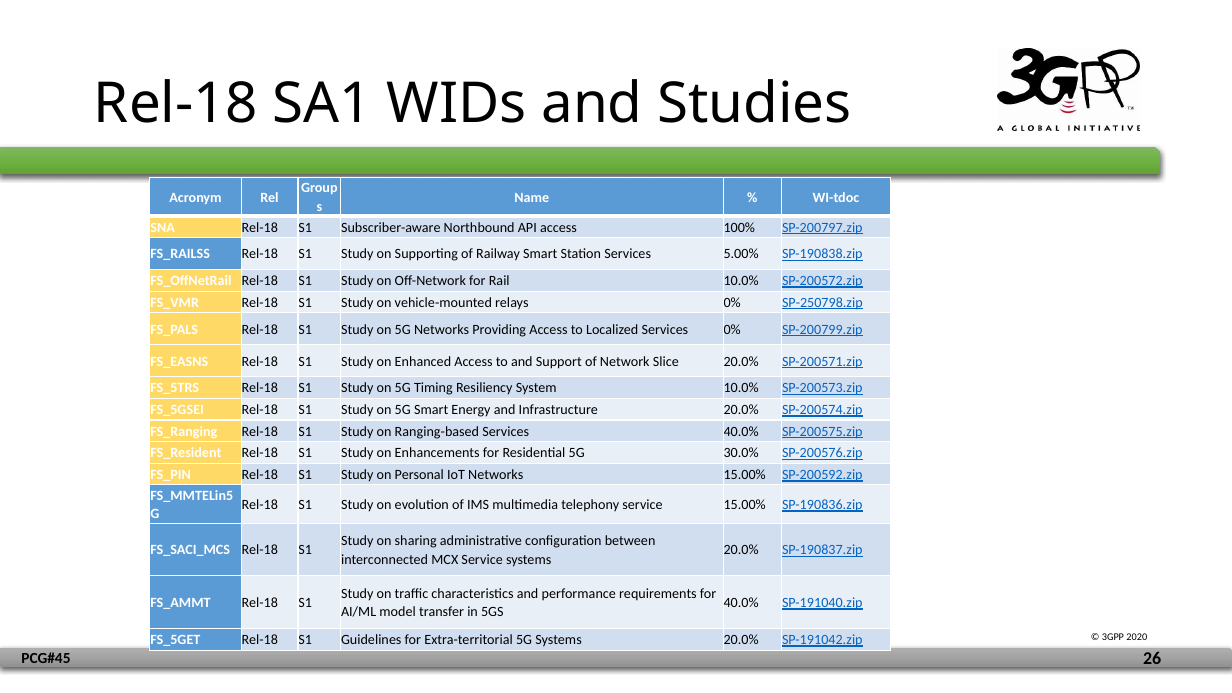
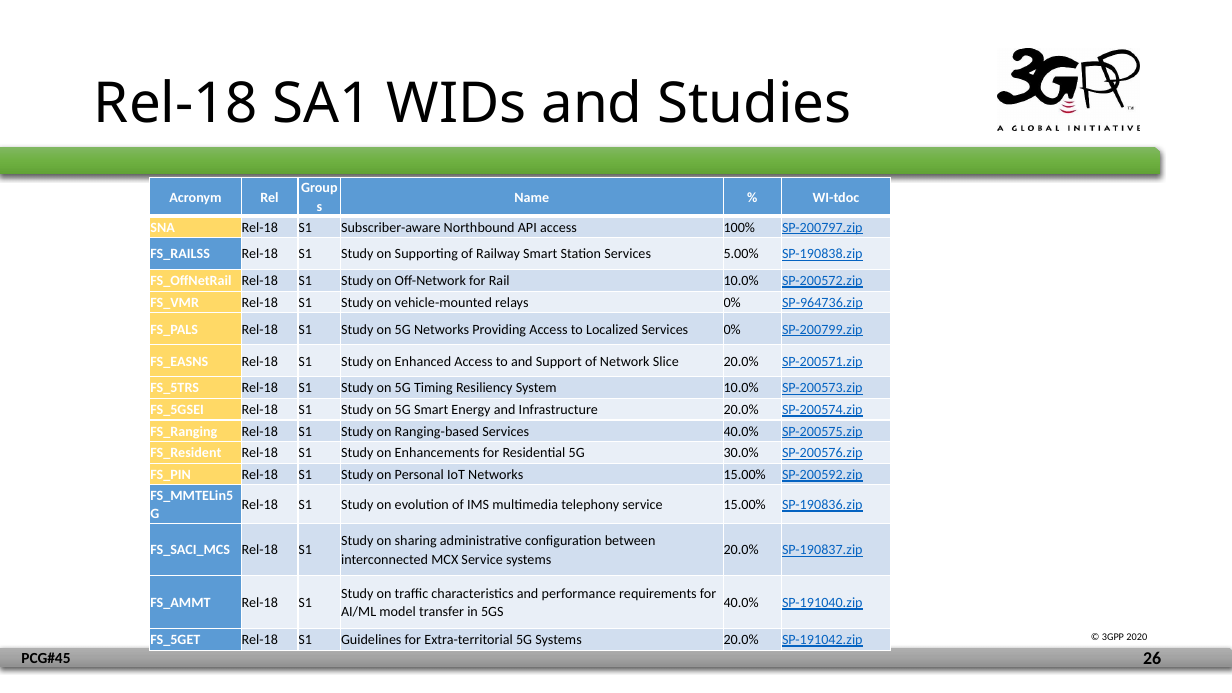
SP-250798.zip: SP-250798.zip -> SP-964736.zip (822, 303)
